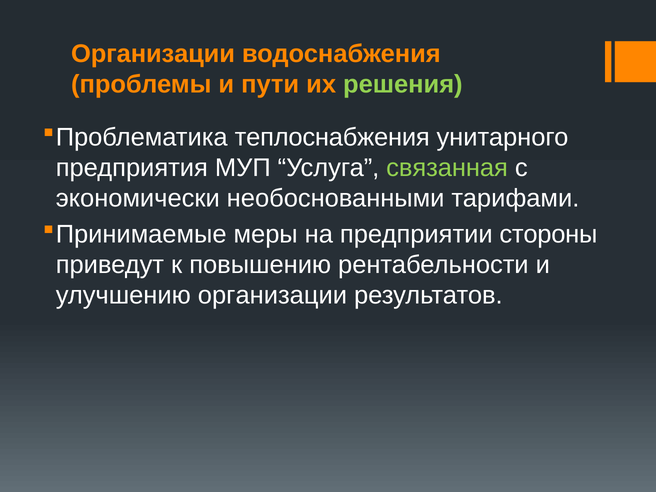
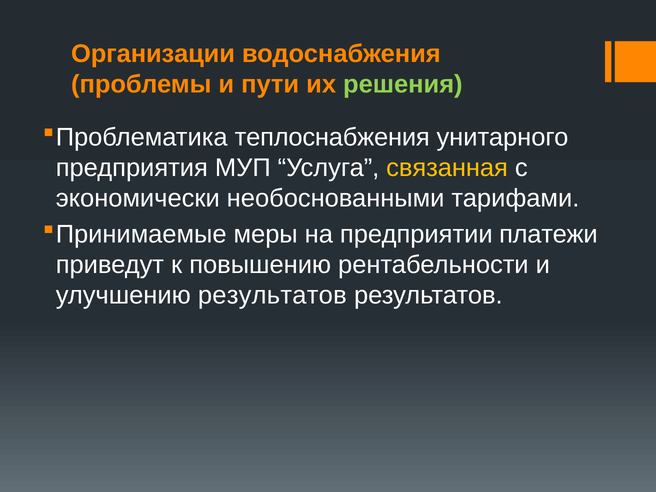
связанная colour: light green -> yellow (447, 168)
стороны: стороны -> платежи (548, 234)
улучшению организации: организации -> результатов (272, 295)
